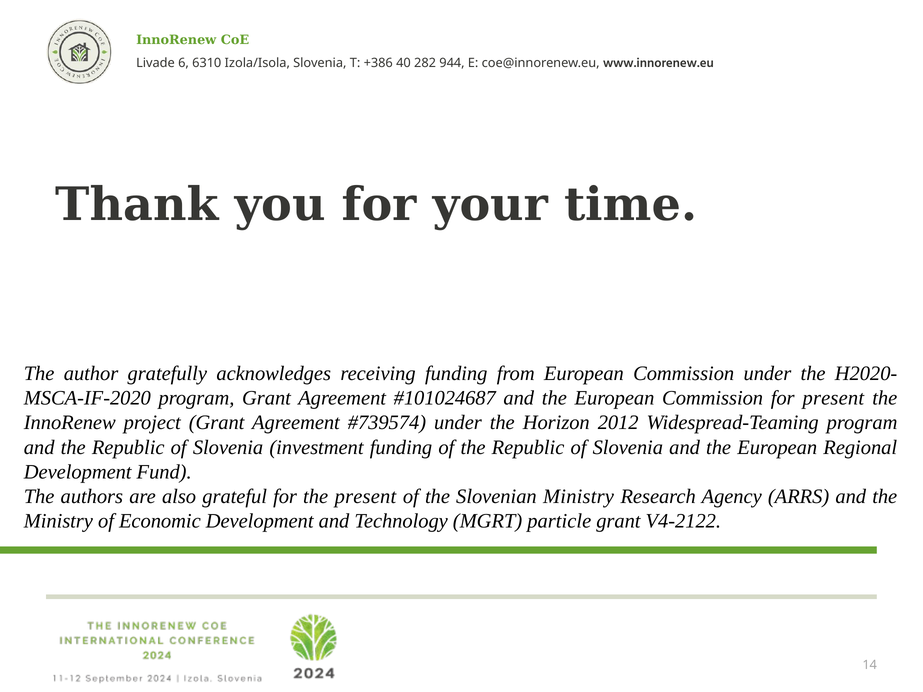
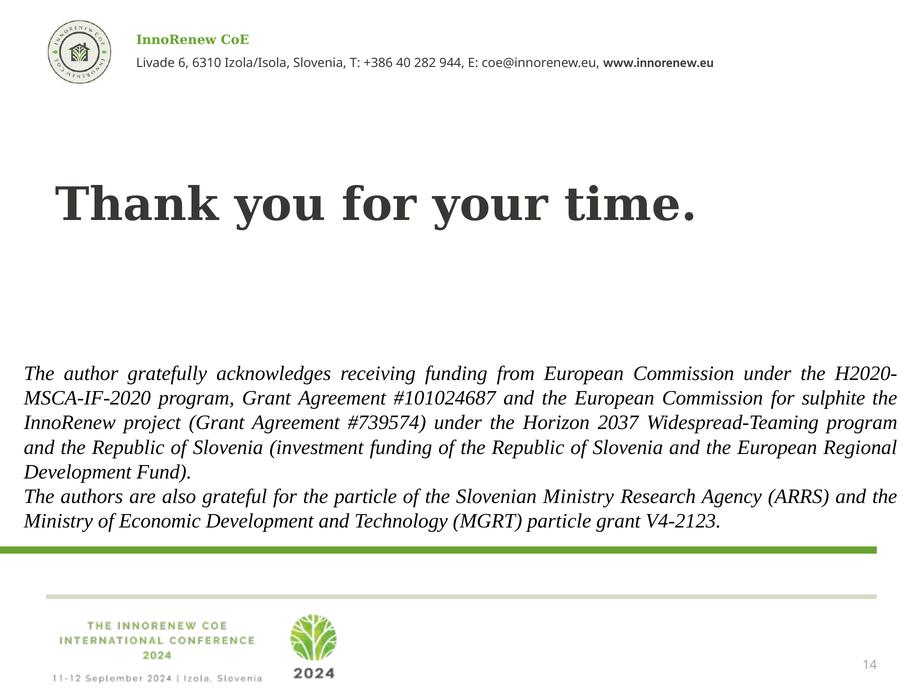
for present: present -> sulphite (834, 398)
2012: 2012 -> 2037 (618, 423)
the present: present -> particle (366, 497)
V4-2122: V4-2122 -> V4-2123 (683, 521)
